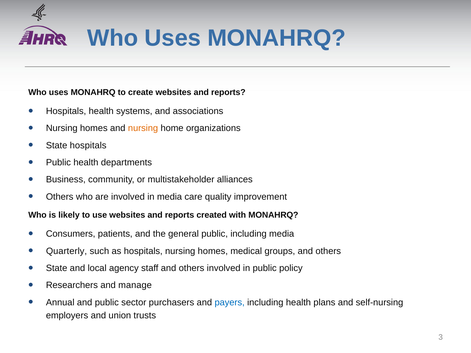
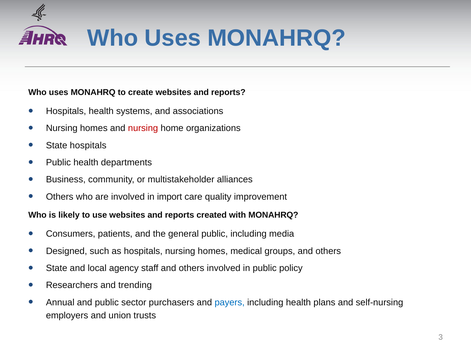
nursing colour: orange -> red (143, 128)
in media: media -> import (170, 197)
Quarterly: Quarterly -> Designed (67, 251)
manage: manage -> trending (135, 285)
